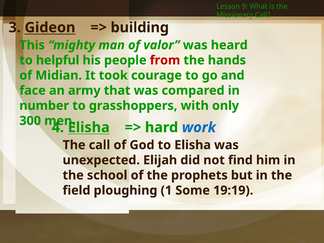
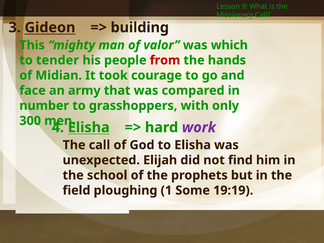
heard: heard -> which (229, 45)
helpful: helpful -> tender (58, 60)
work colour: blue -> purple (199, 127)
